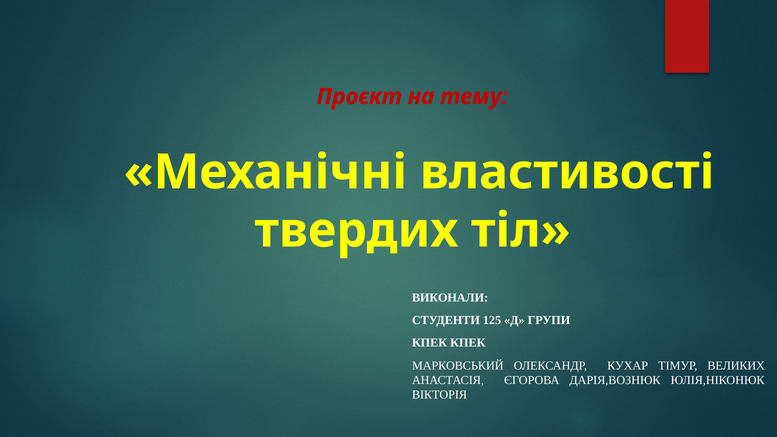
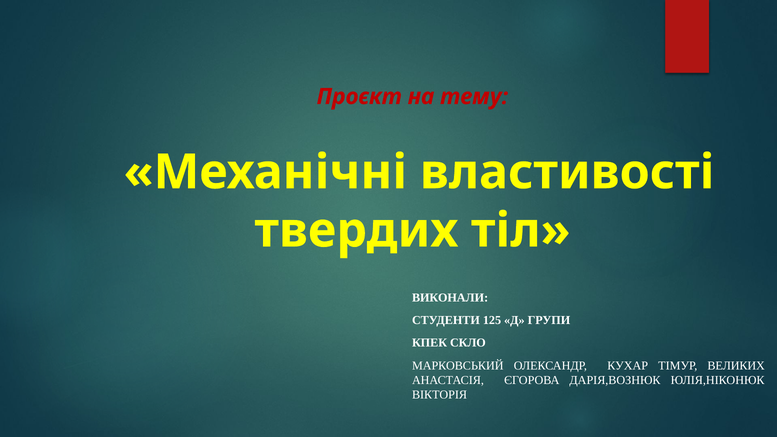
КПЕК КПЕК: КПЕК -> СКЛО (468, 343)
